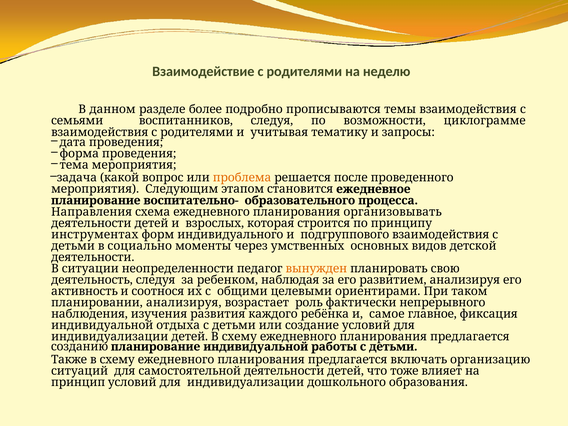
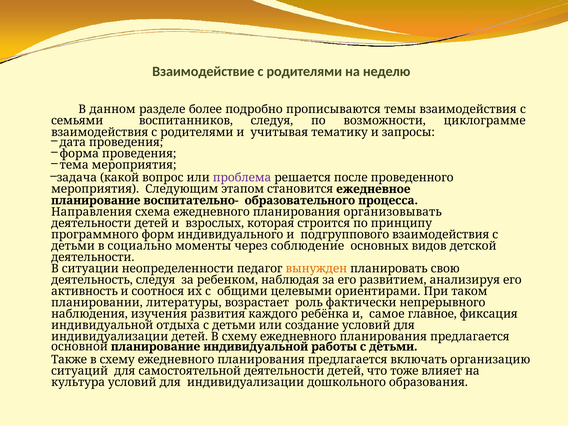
проблема colour: orange -> purple (242, 178)
инструментах: инструментах -> программного (95, 235)
умственных: умственных -> соблюдение (308, 246)
планировании анализируя: анализируя -> литературы (184, 303)
созданию: созданию -> основной (79, 347)
принцип: принцип -> культура (78, 382)
